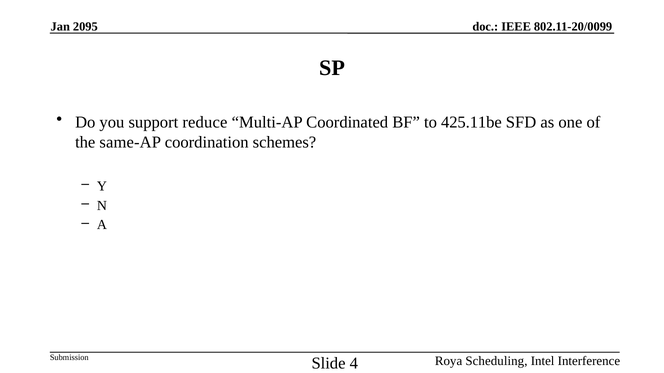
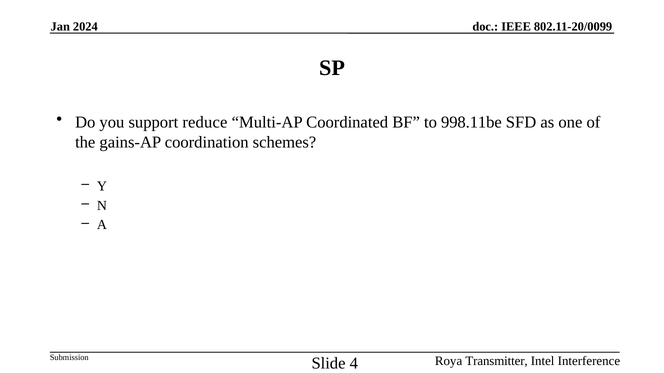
2095: 2095 -> 2024 (85, 27)
425.11be: 425.11be -> 998.11be (471, 122)
same-AP: same-AP -> gains-AP (130, 142)
Scheduling: Scheduling -> Transmitter (497, 361)
